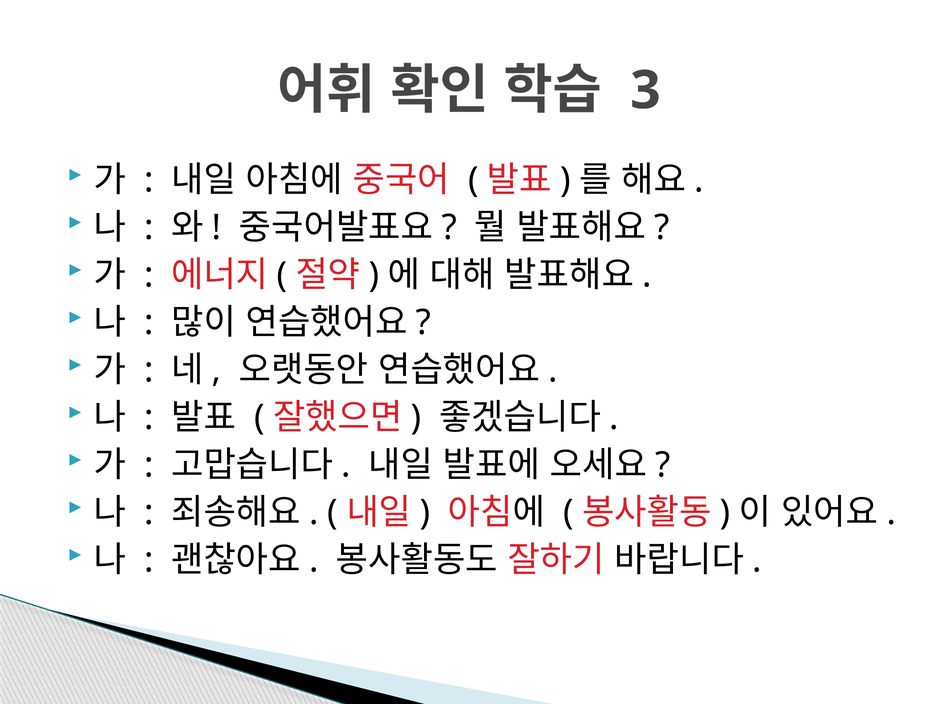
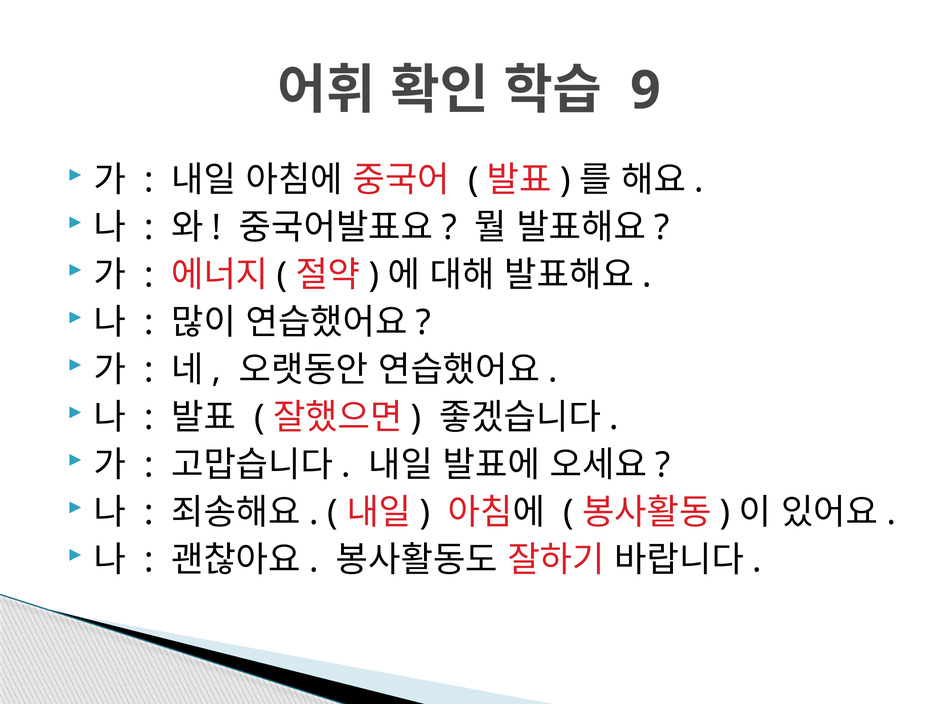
3: 3 -> 9 (645, 91)
